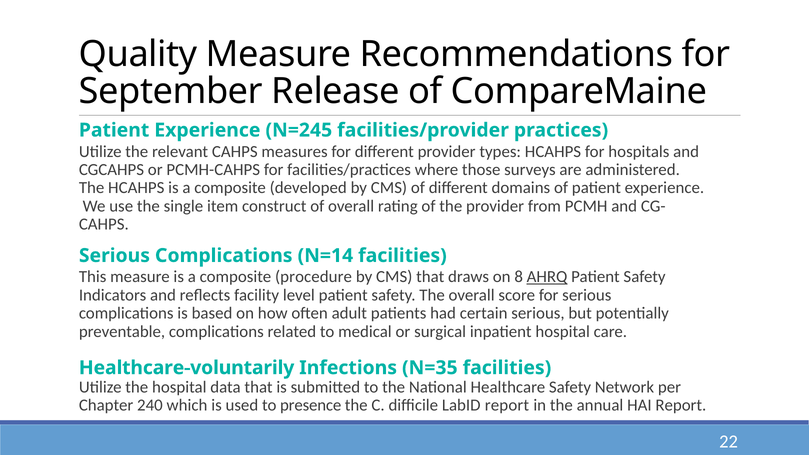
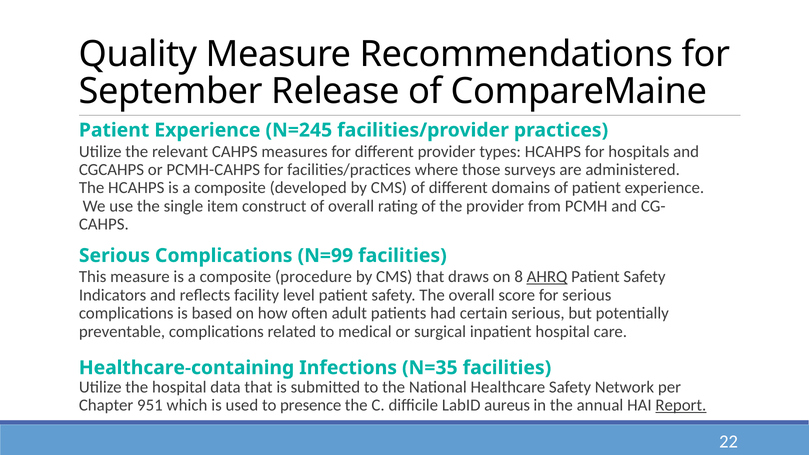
N=14: N=14 -> N=99 (325, 256)
Healthcare-voluntarily: Healthcare-voluntarily -> Healthcare-containing (187, 368)
240: 240 -> 951 (150, 405)
LabID report: report -> aureus (507, 405)
Report underline: none -> present (681, 405)
